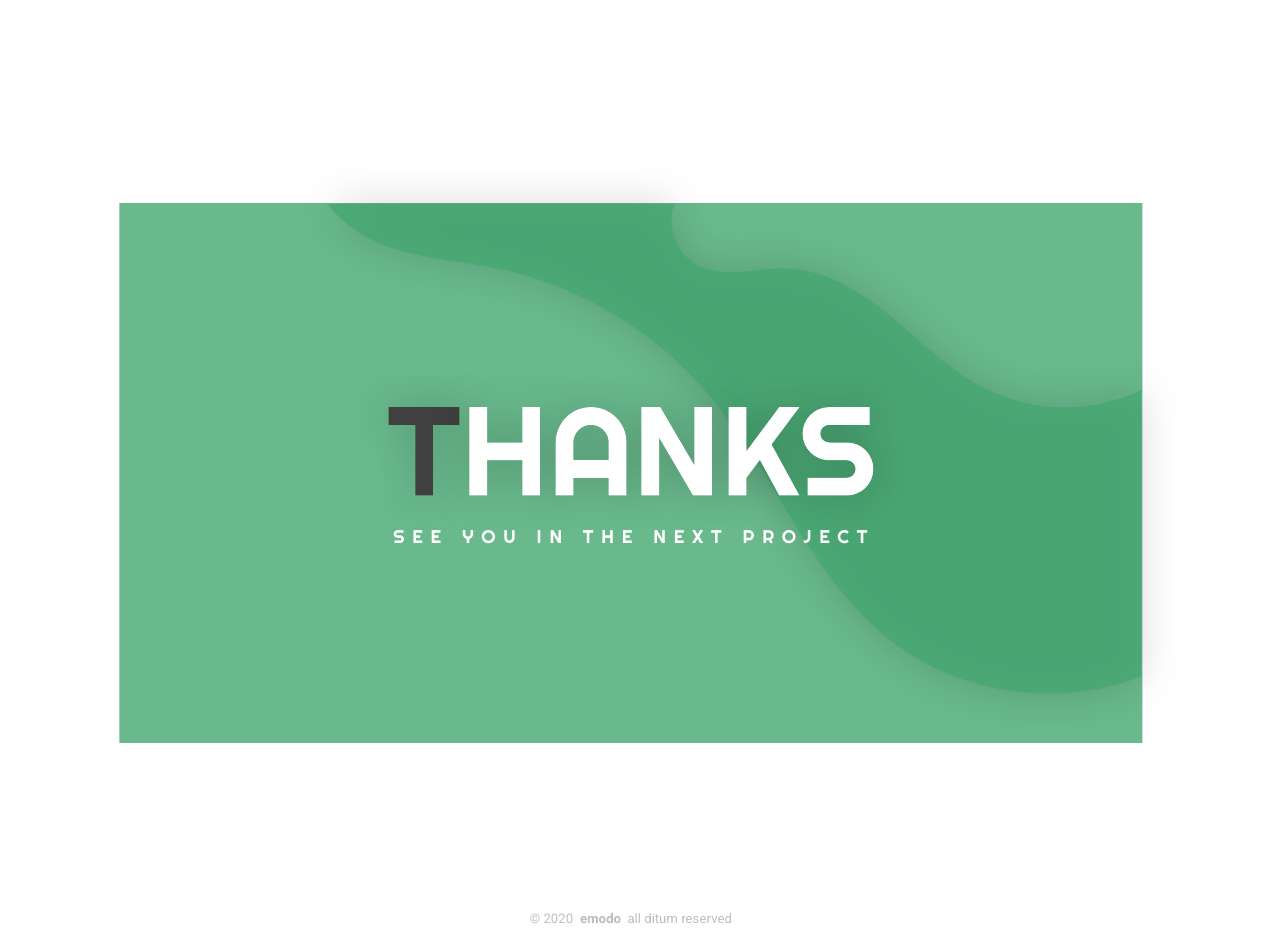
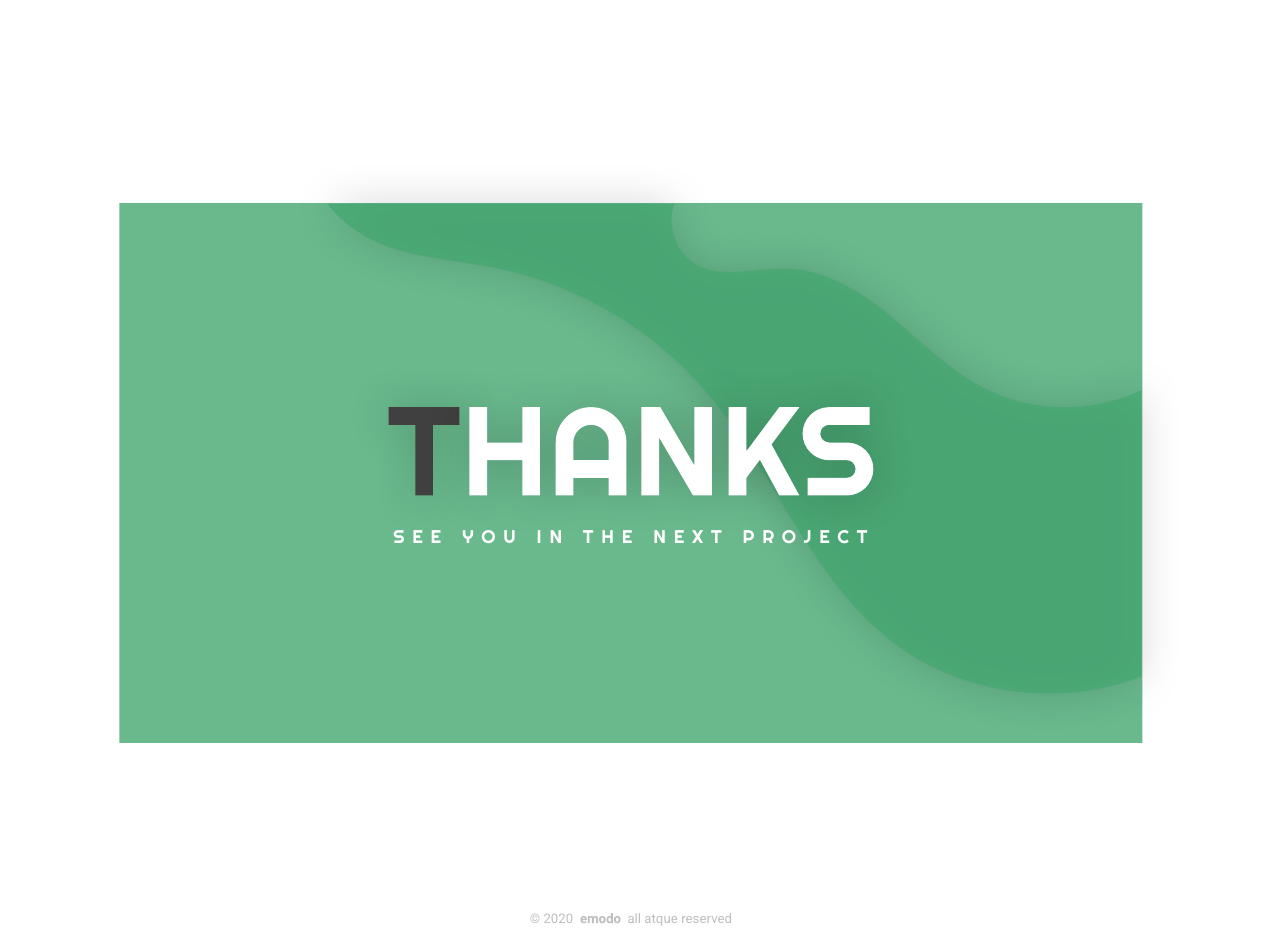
ditum: ditum -> atque (661, 919)
